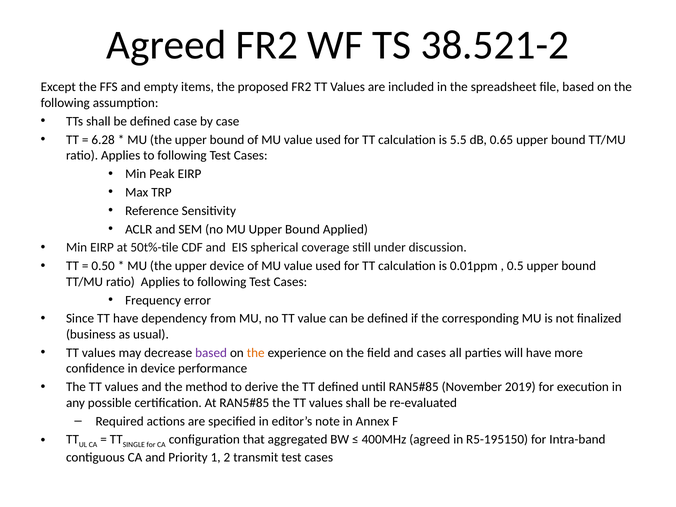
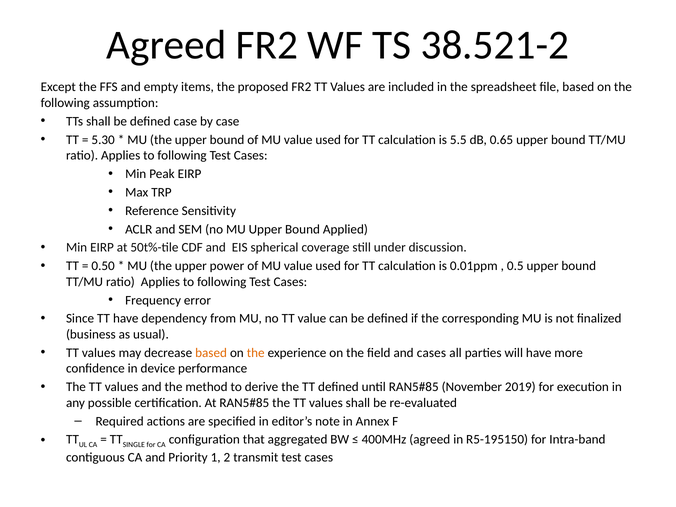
6.28: 6.28 -> 5.30 (103, 140)
upper device: device -> power (227, 266)
based colour: purple -> orange (211, 353)
